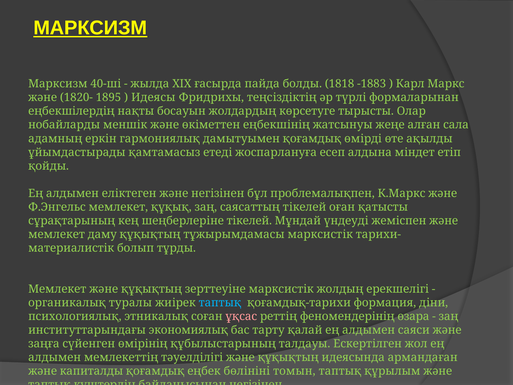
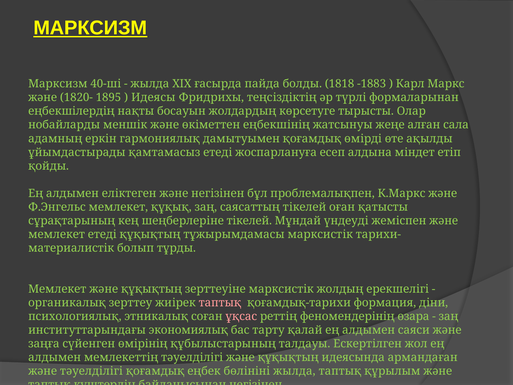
мемлекет даму: даму -> етедi (102, 234)
туралы: туралы -> зерттеу (131, 303)
таптық colour: light blue -> pink (220, 303)
және капиталды: капиталды -> тәуелдiлiгi (91, 371)
бөлiнiнi томын: томын -> жылда (294, 371)
